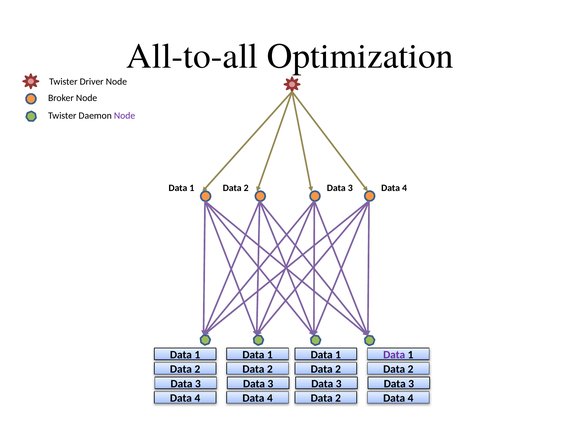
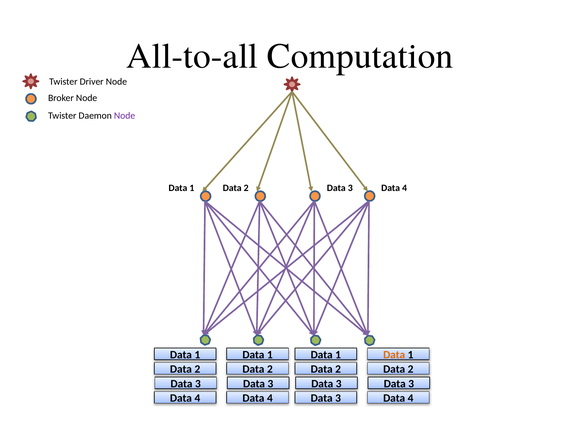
Optimization: Optimization -> Computation (360, 56)
Data colour: purple -> orange (394, 355)
2: 2 -> 3 (338, 398)
